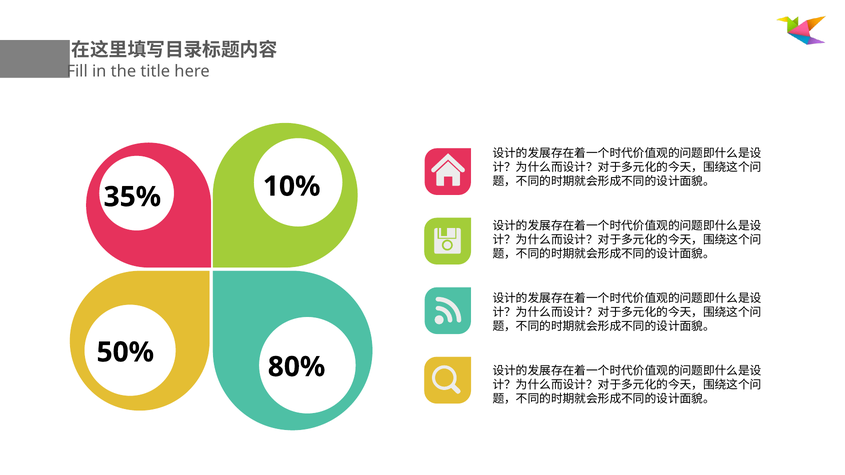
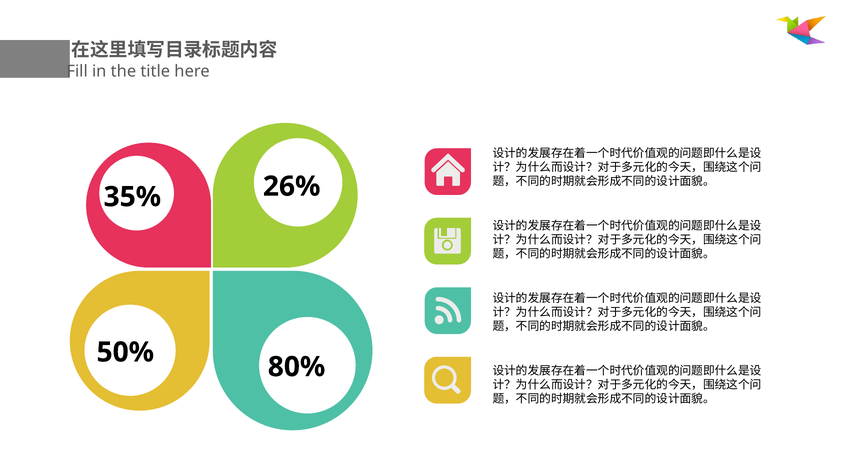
10%: 10% -> 26% (292, 187)
